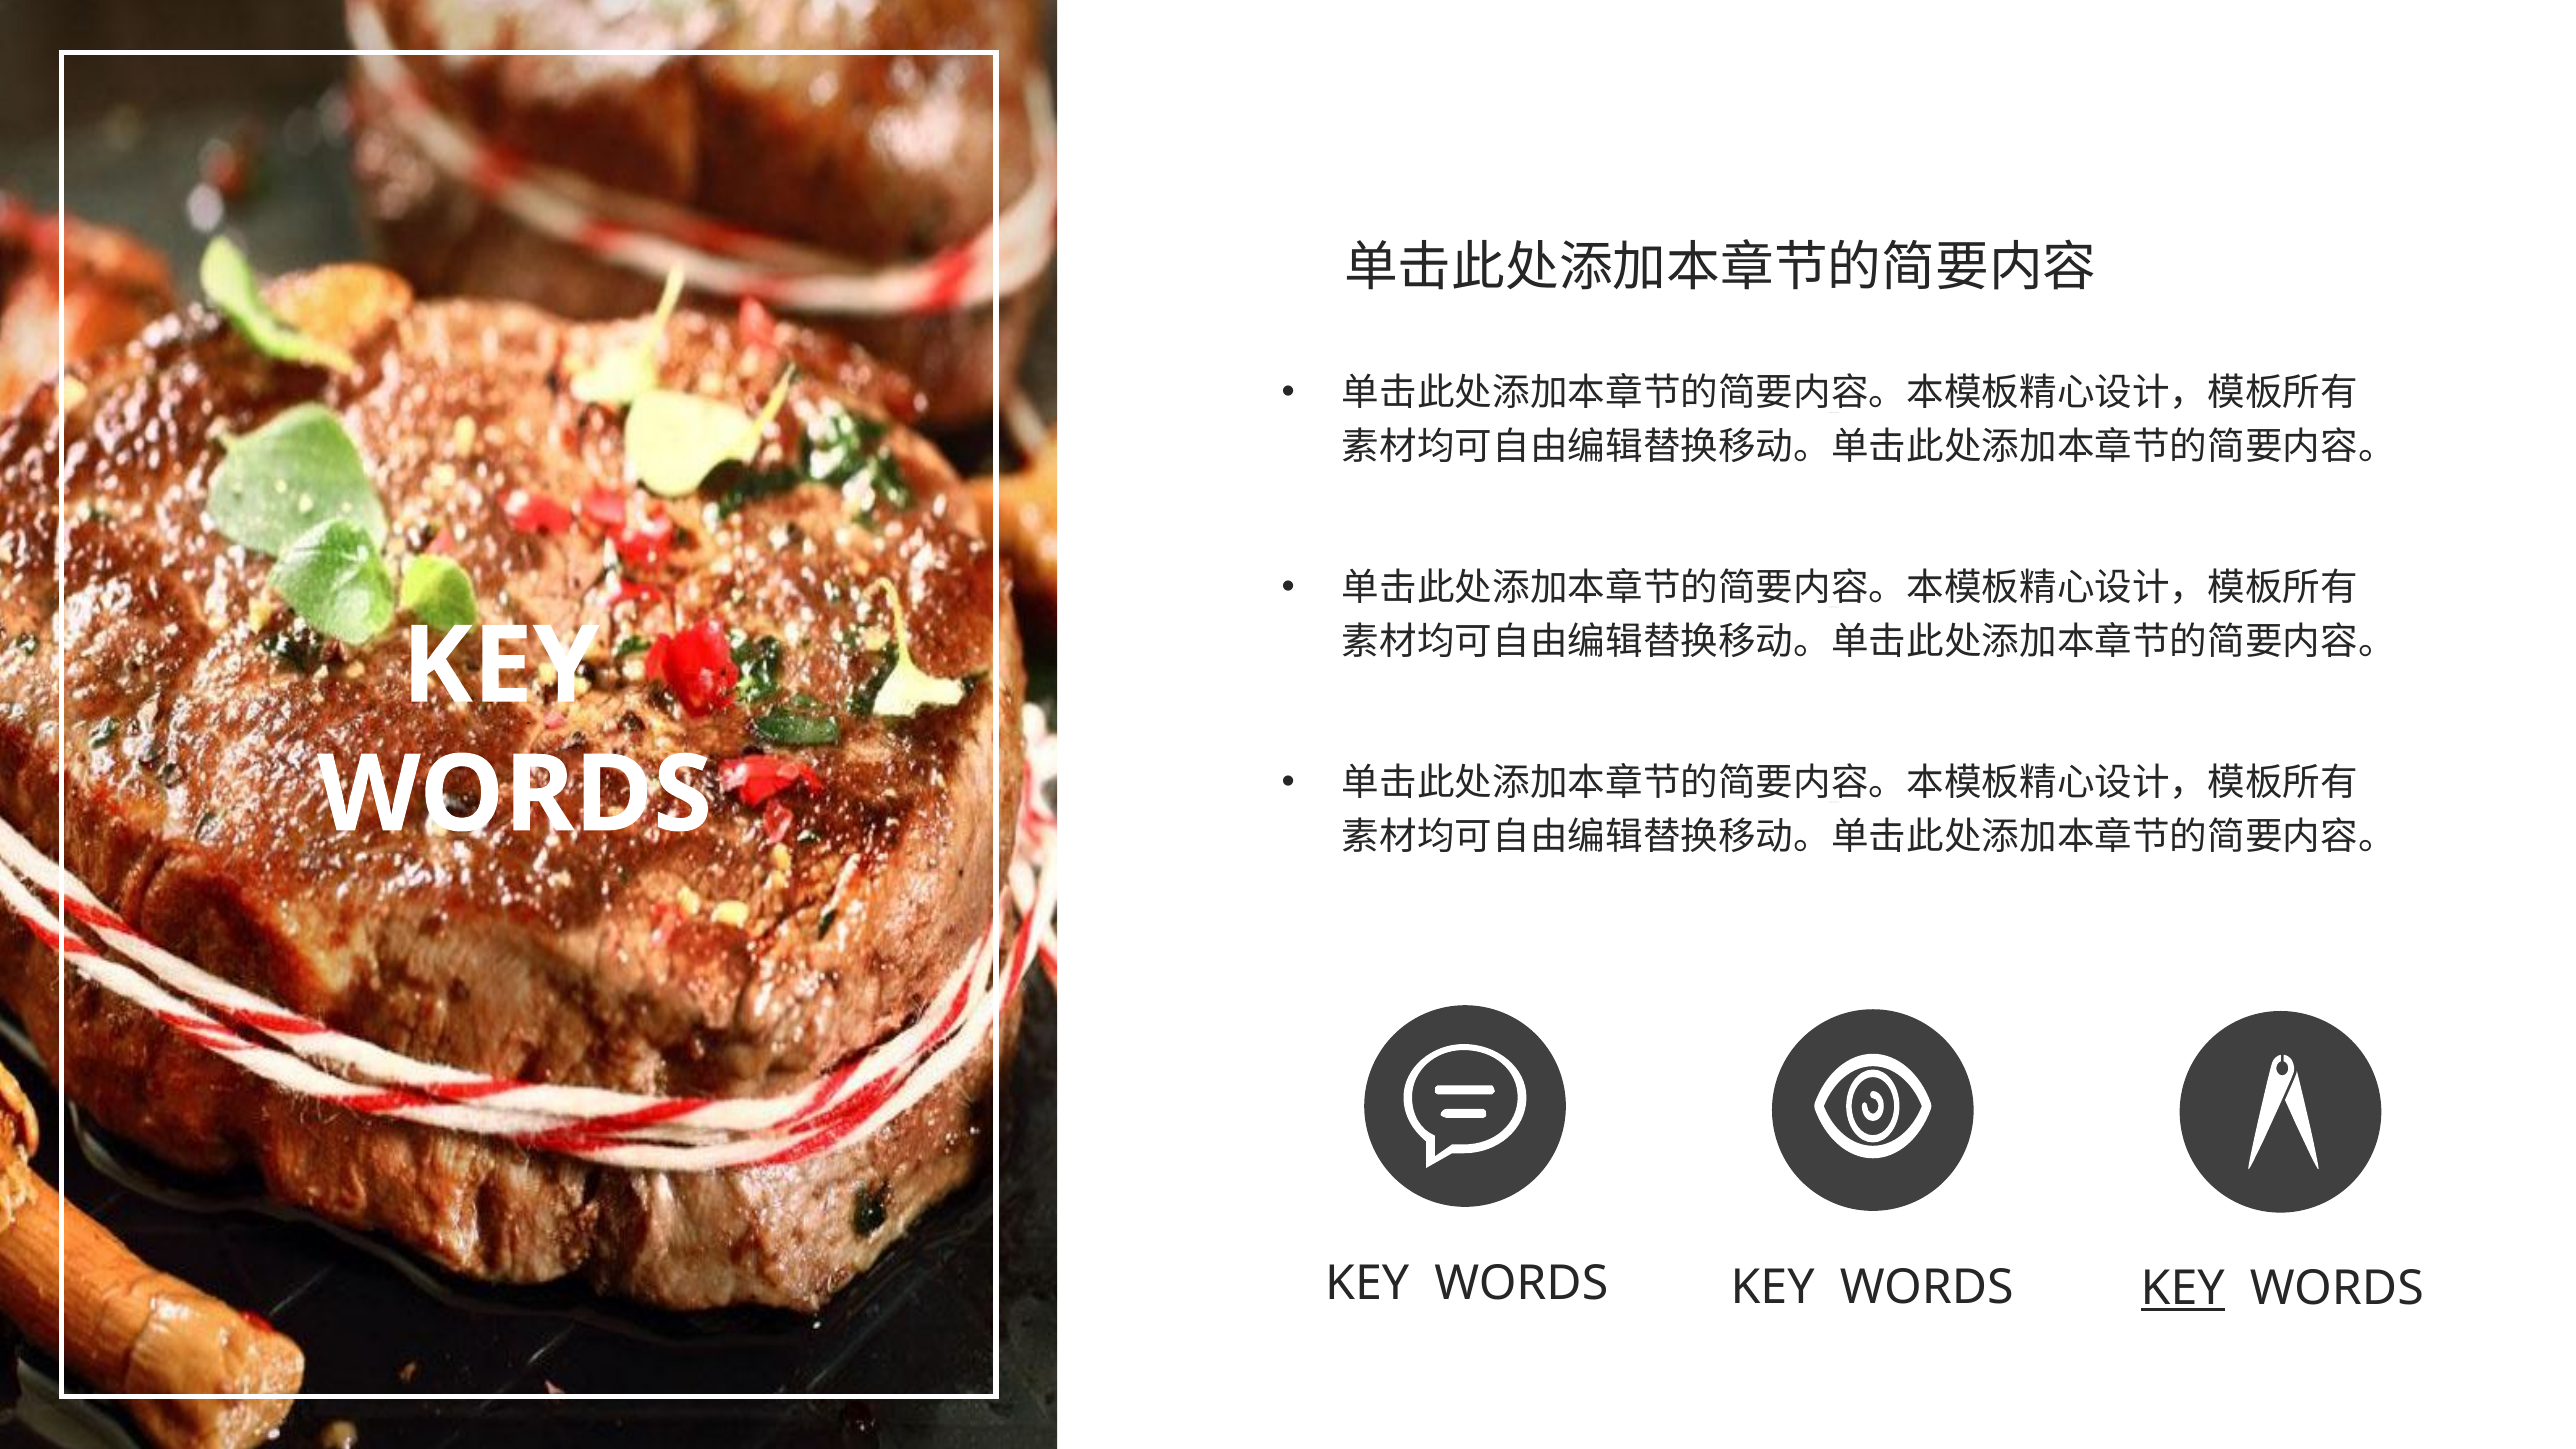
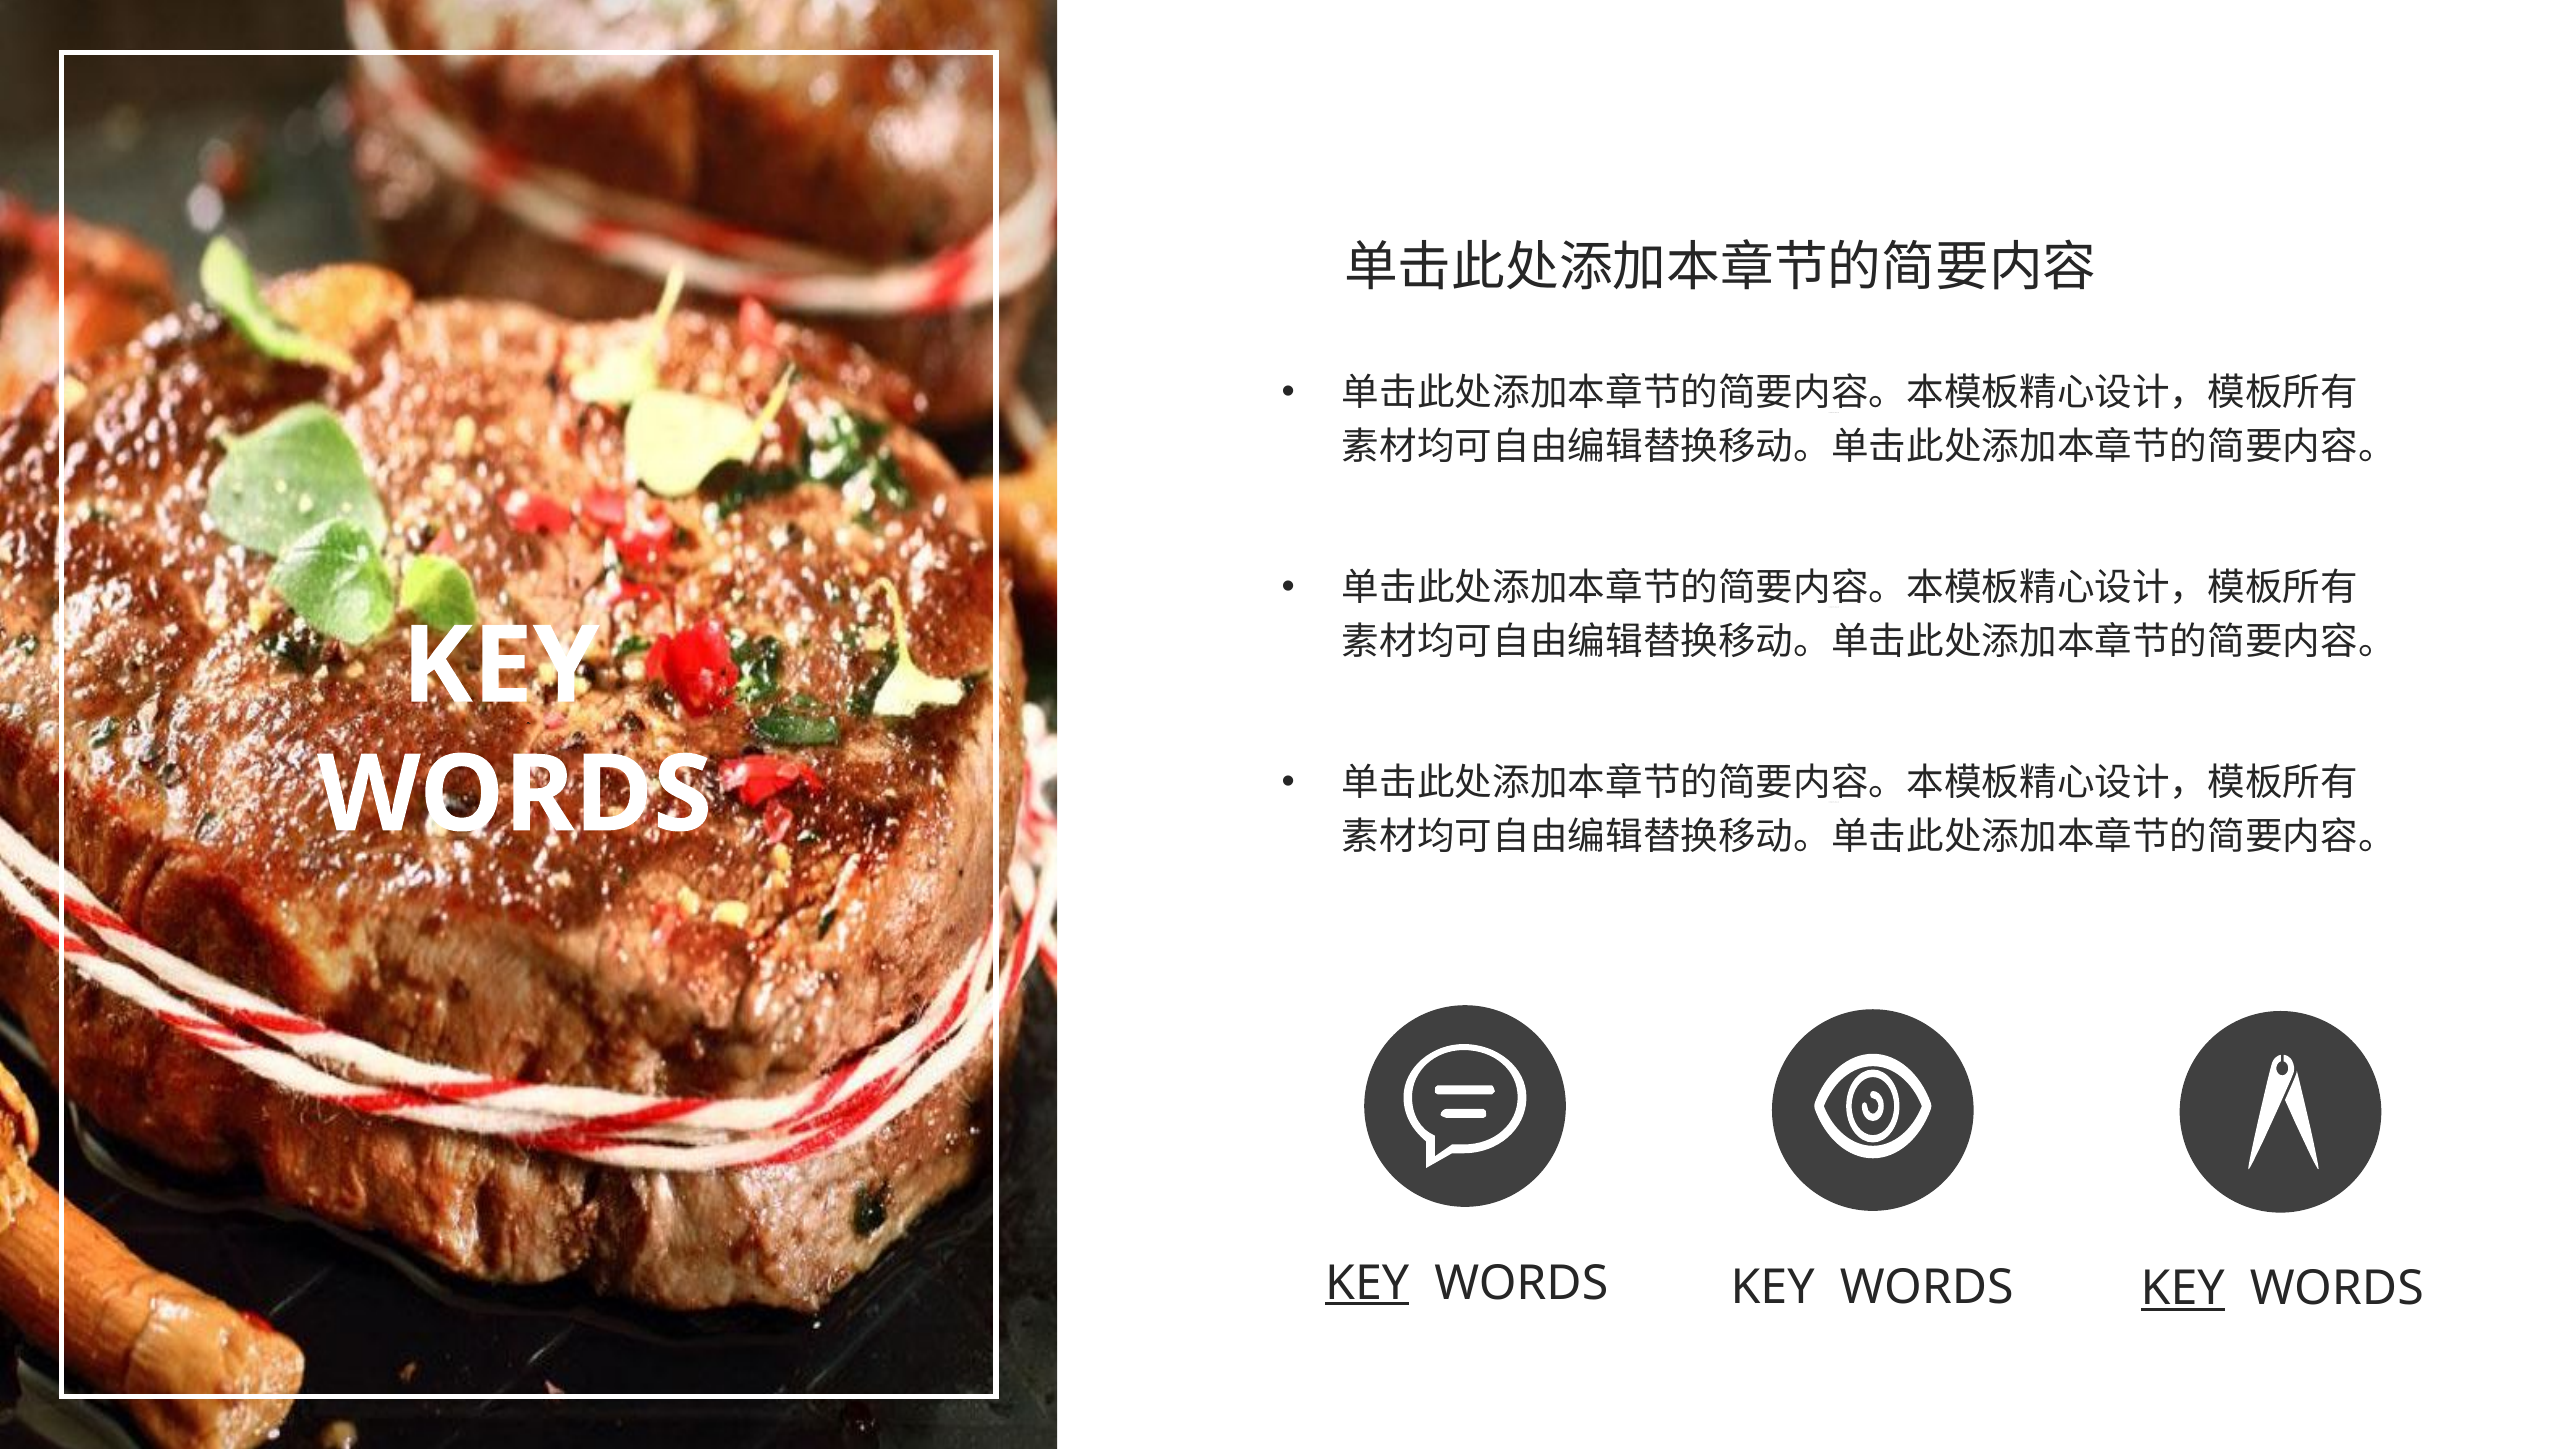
KEY underline: none -> present (1367, 1283)
